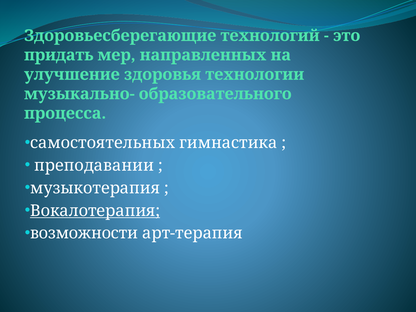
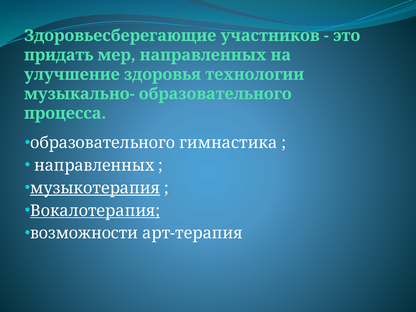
технологий: технологий -> участников (270, 36)
самостоятельных: самостоятельных -> образовательного (103, 143)
преподавании: преподавании -> направленных (94, 165)
музыкотерапия underline: none -> present (95, 188)
